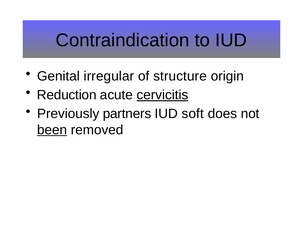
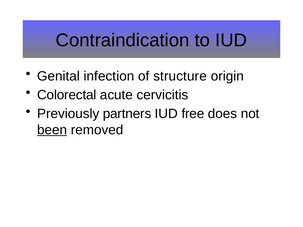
irregular: irregular -> infection (109, 76)
Reduction: Reduction -> Colorectal (67, 95)
cervicitis underline: present -> none (163, 95)
soft: soft -> free (193, 114)
